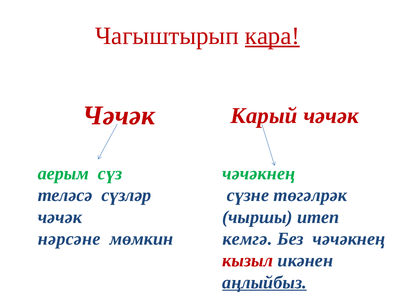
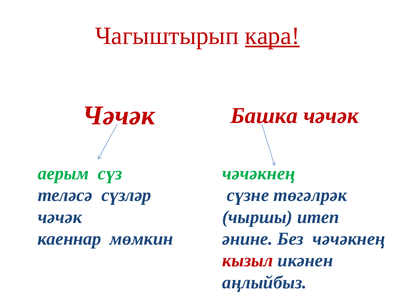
Карый: Карый -> Башка (264, 116)
нәрсәне: нәрсәне -> каеннар (69, 239)
кемгә: кемгә -> әнине (248, 239)
аңлыйбыз underline: present -> none (264, 282)
